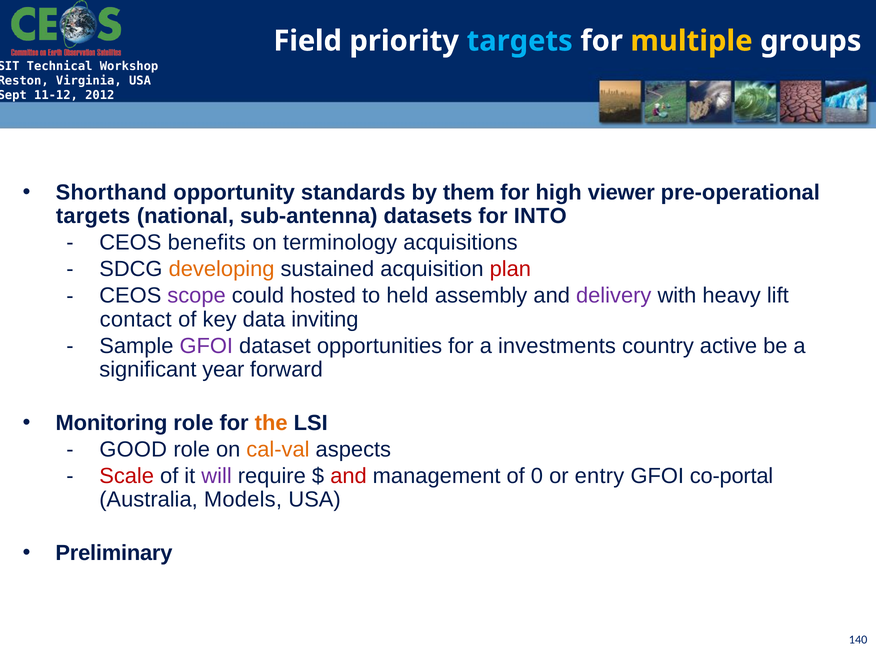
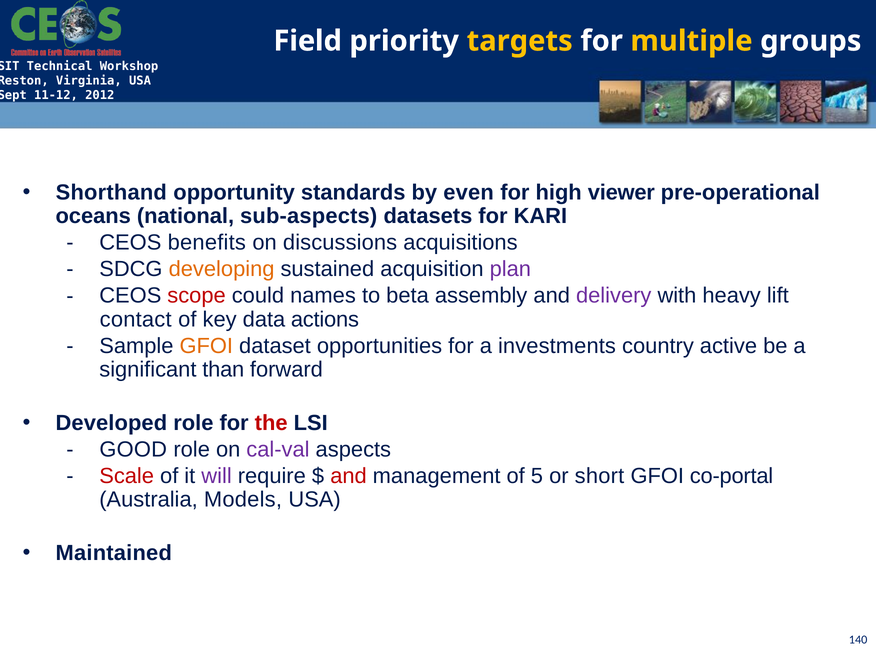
targets colour: light blue -> yellow (520, 41)
them: them -> even (469, 192)
targets: targets -> oceans (93, 216)
sub-antenna: sub-antenna -> sub-aspects (309, 216)
INTO: INTO -> KARI (540, 216)
terminology: terminology -> discussions (340, 243)
plan colour: red -> purple (510, 269)
scope colour: purple -> red (197, 296)
hosted: hosted -> names (323, 296)
held: held -> beta (408, 296)
inviting: inviting -> actions (325, 319)
GFOI colour: purple -> orange (206, 346)
year: year -> than (223, 370)
Monitoring: Monitoring -> Developed (111, 423)
the colour: orange -> red (271, 423)
cal-val colour: orange -> purple (278, 449)
0: 0 -> 5 (537, 476)
entry: entry -> short (599, 476)
Preliminary: Preliminary -> Maintained (114, 553)
